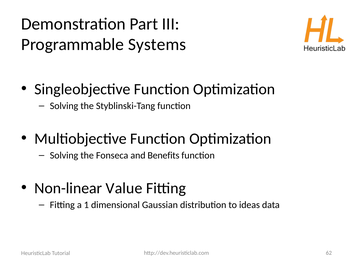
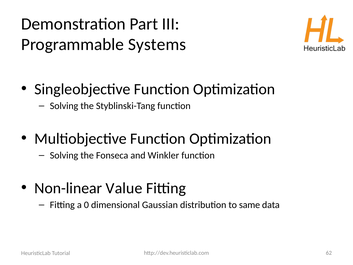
Benefits: Benefits -> Winkler (163, 155)
1: 1 -> 0 (86, 205)
ideas: ideas -> same (250, 205)
